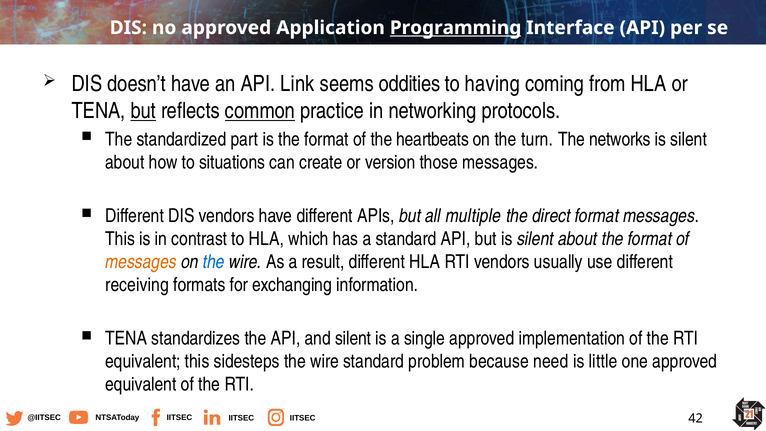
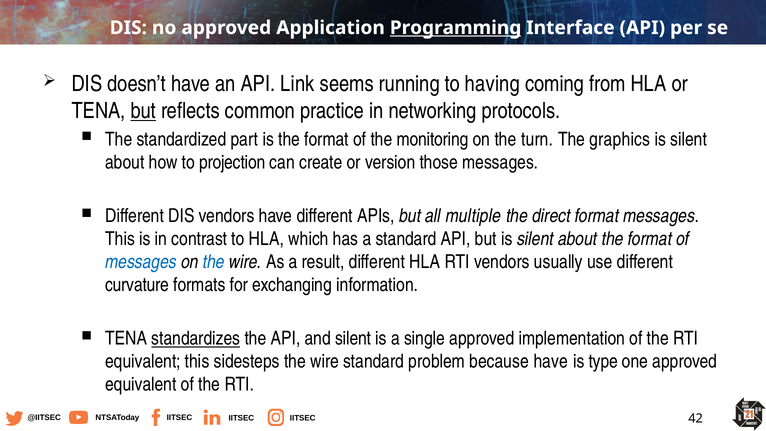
oddities: oddities -> running (409, 84)
common underline: present -> none (260, 111)
heartbeats: heartbeats -> monitoring (433, 139)
networks: networks -> graphics (620, 139)
situations: situations -> projection (232, 162)
messages colour: orange -> blue (141, 262)
receiving: receiving -> curvature (137, 285)
standardizes underline: none -> present (196, 338)
because need: need -> have (551, 361)
little: little -> type (603, 361)
